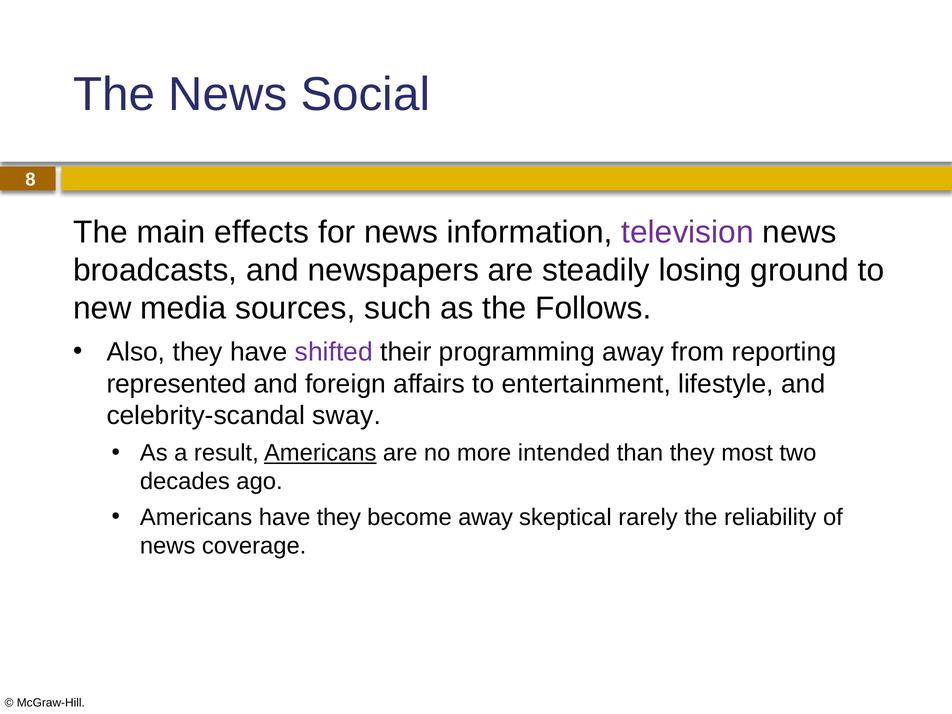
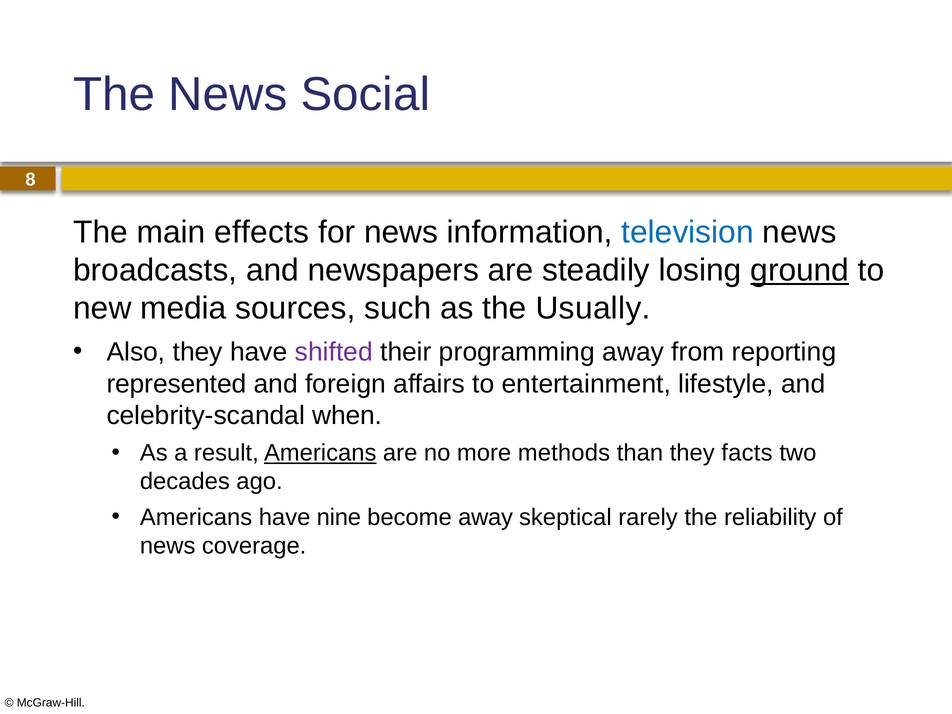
television colour: purple -> blue (688, 232)
ground underline: none -> present (800, 270)
Follows: Follows -> Usually (593, 308)
sway: sway -> when (347, 416)
intended: intended -> methods (564, 453)
most: most -> facts (747, 453)
have they: they -> nine (339, 517)
